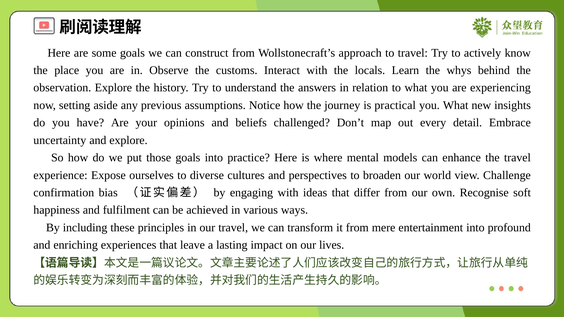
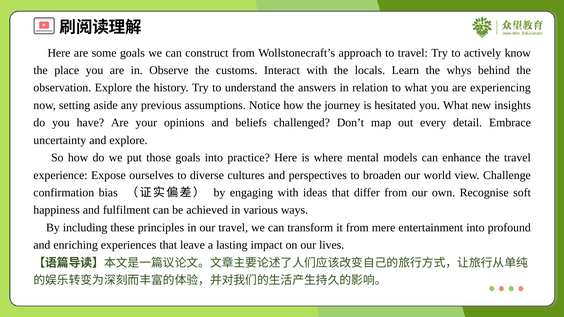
practical: practical -> hesitated (395, 105)
